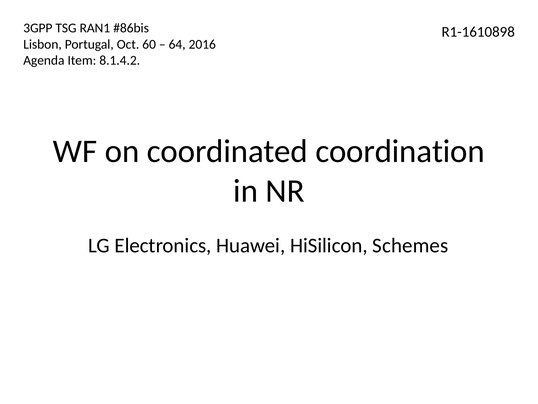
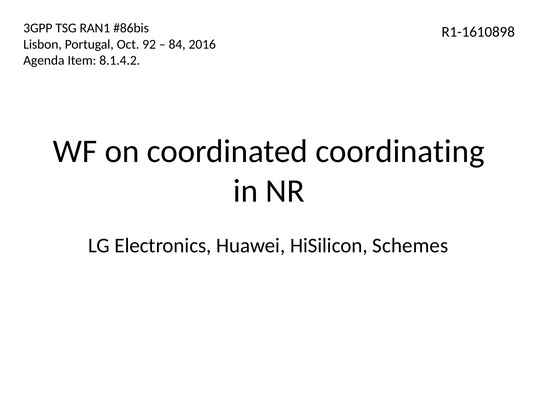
60: 60 -> 92 (149, 44)
64: 64 -> 84 (177, 44)
coordination: coordination -> coordinating (400, 151)
